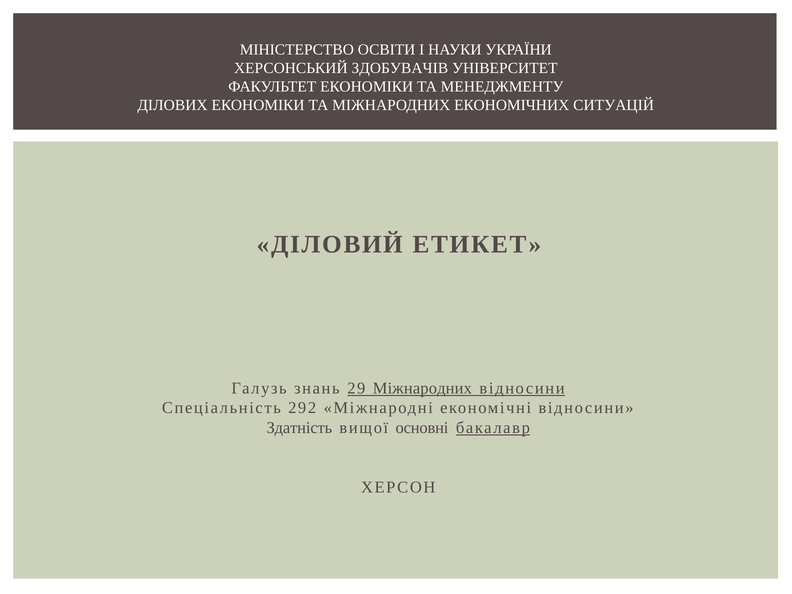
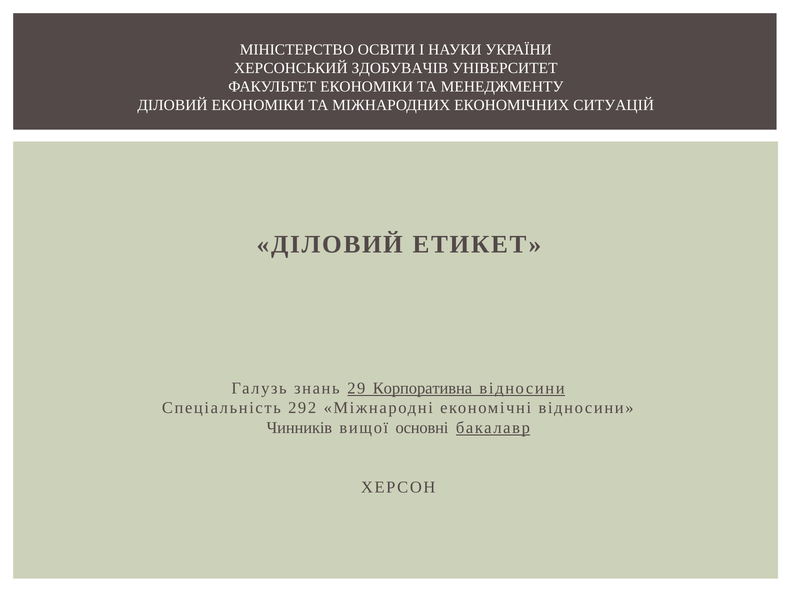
ДІЛОВИХ: ДІЛОВИХ -> ДІЛОВИЙ (173, 105)
29 Міжнародних: Міжнародних -> Корпоративна (422, 388)
Здатність: Здатність -> Чинників (299, 428)
